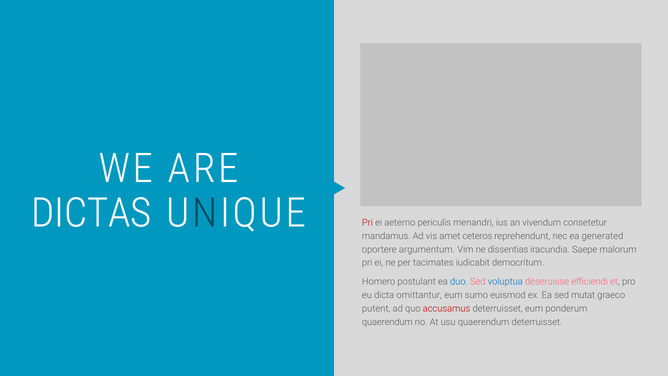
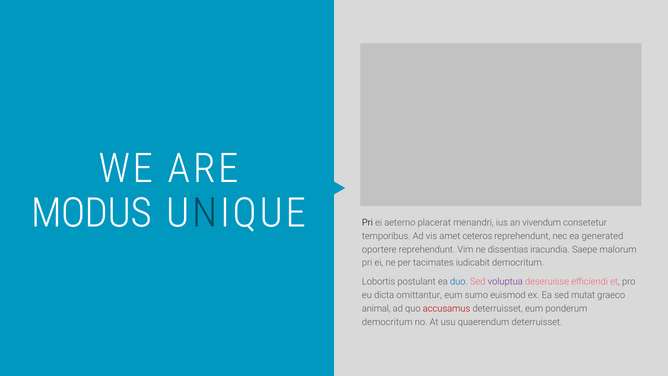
DICTAS: DICTAS -> MODUS (92, 213)
Pri colour: red -> black (367, 223)
periculis: periculis -> placerat (434, 223)
mandamus: mandamus -> temporibus (386, 236)
oportere argumentum: argumentum -> reprehendunt (427, 249)
Homero: Homero -> Lobortis (379, 282)
voluptua colour: blue -> purple (505, 282)
putent: putent -> animal (376, 308)
quaerendum: quaerendum -> democritum (387, 322)
